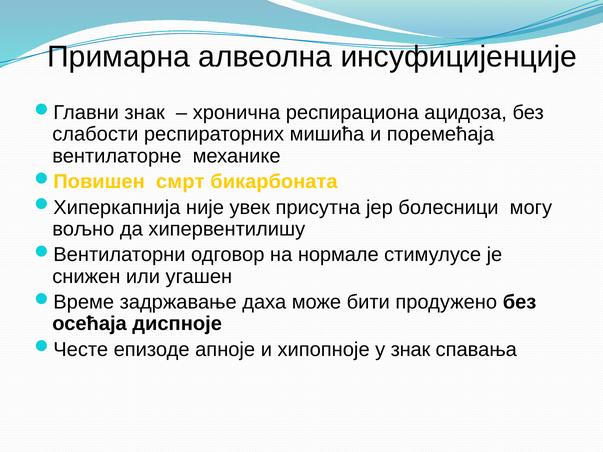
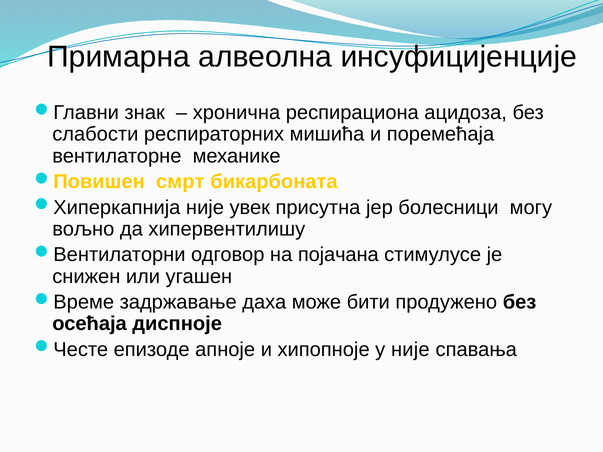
нормале: нормале -> појачана (338, 255)
у знак: знак -> није (410, 350)
